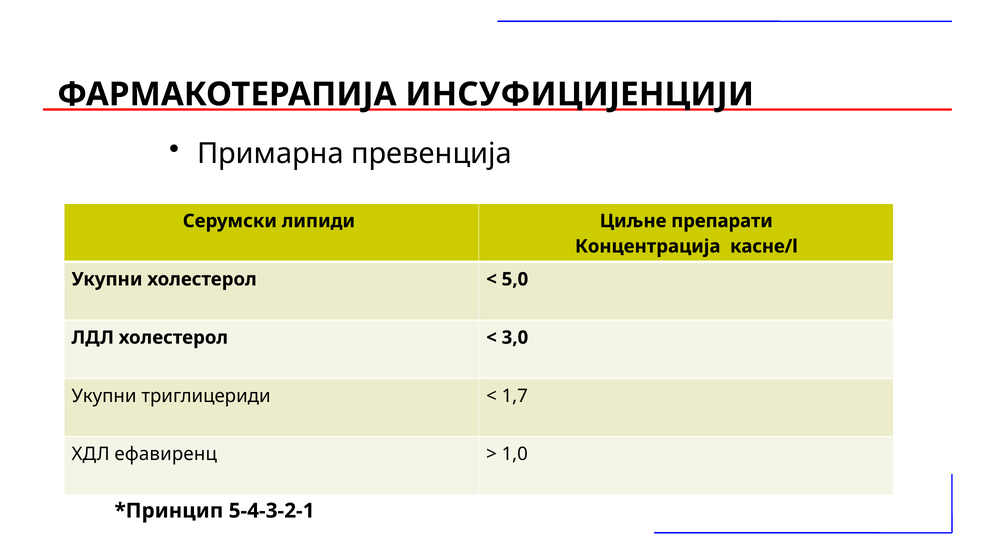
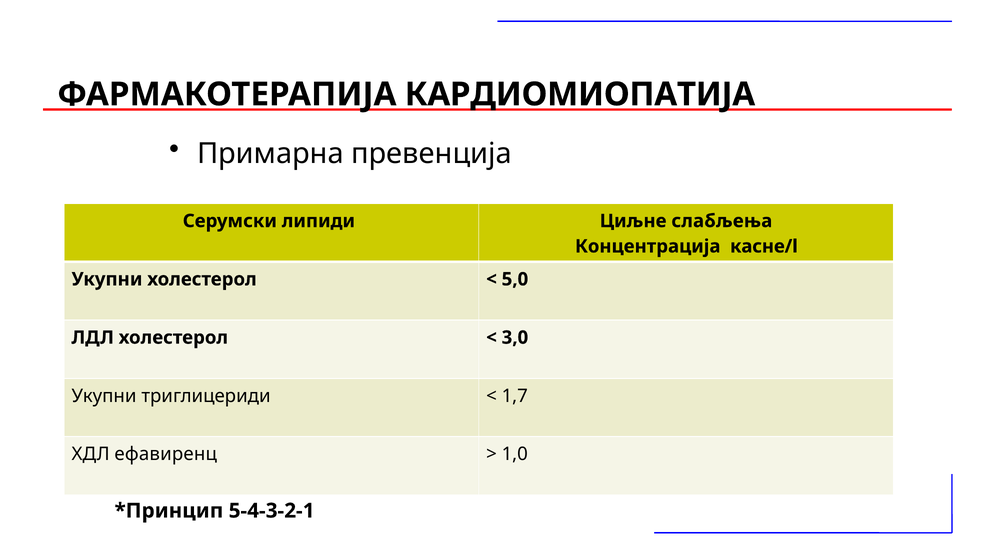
ИНСУФИЦИЈЕНЦИЈИ: ИНСУФИЦИЈЕНЦИЈИ -> КАРДИОМИОПАТИЈА (580, 94)
препарати: препарати -> слабљења (722, 221)
